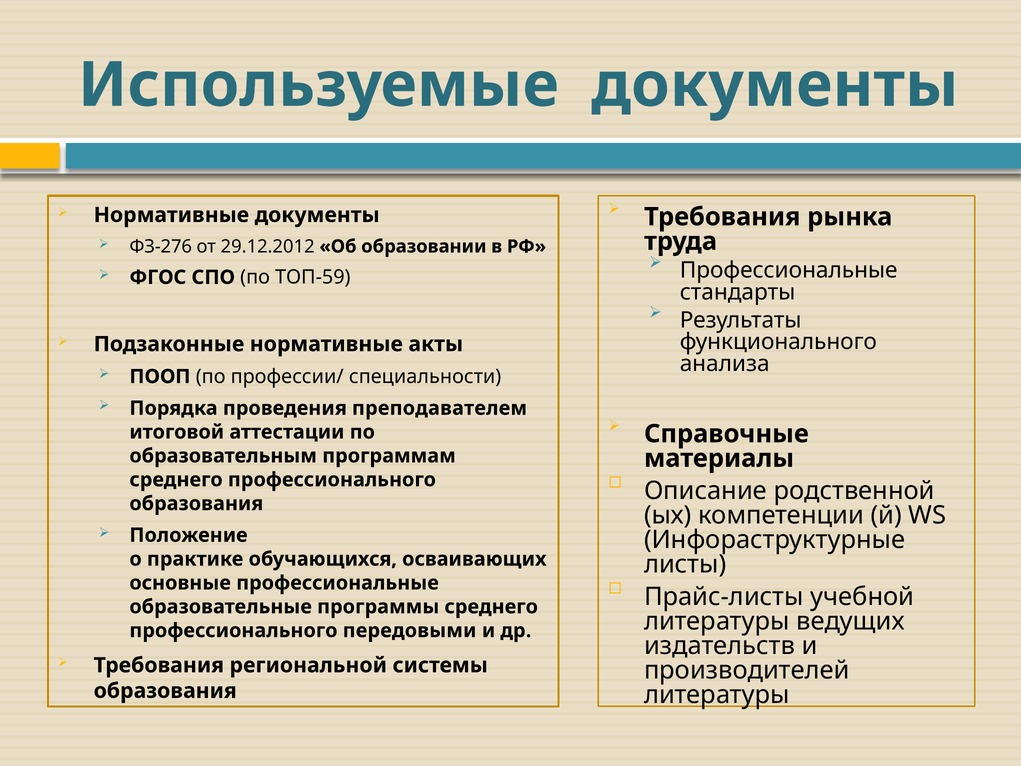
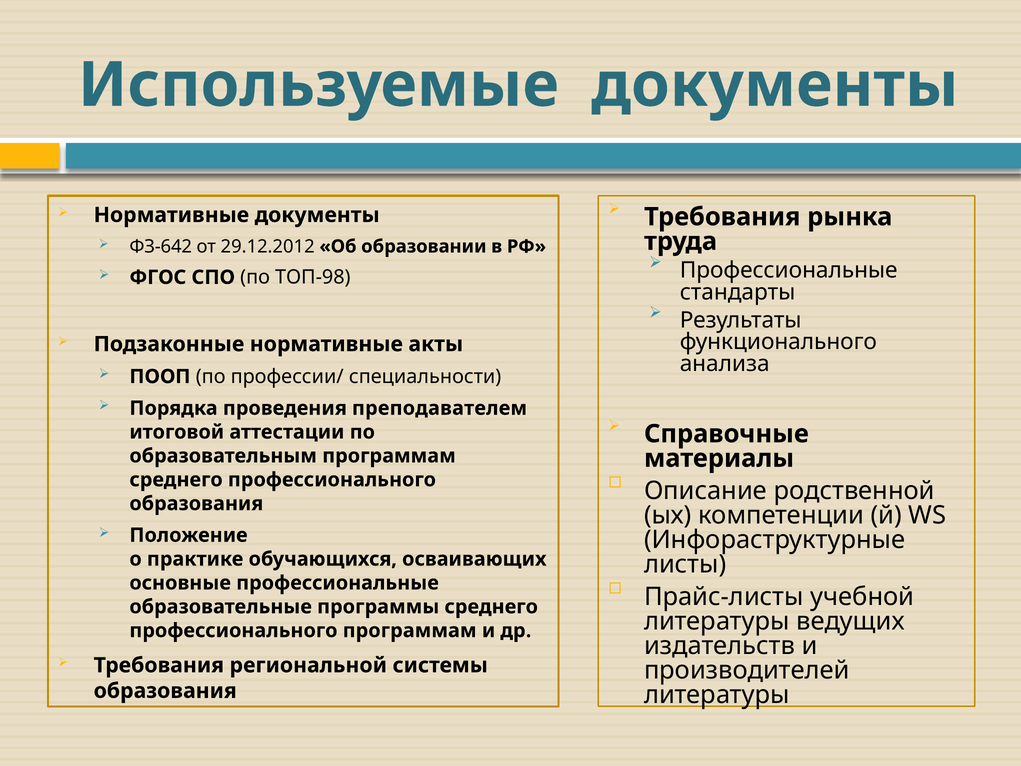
ФЗ-276: ФЗ-276 -> ФЗ-642 (161, 246)
ТОП-59: ТОП-59 -> ТОП-98 (313, 277)
профессионального передовыми: передовыми -> программам (410, 630)
